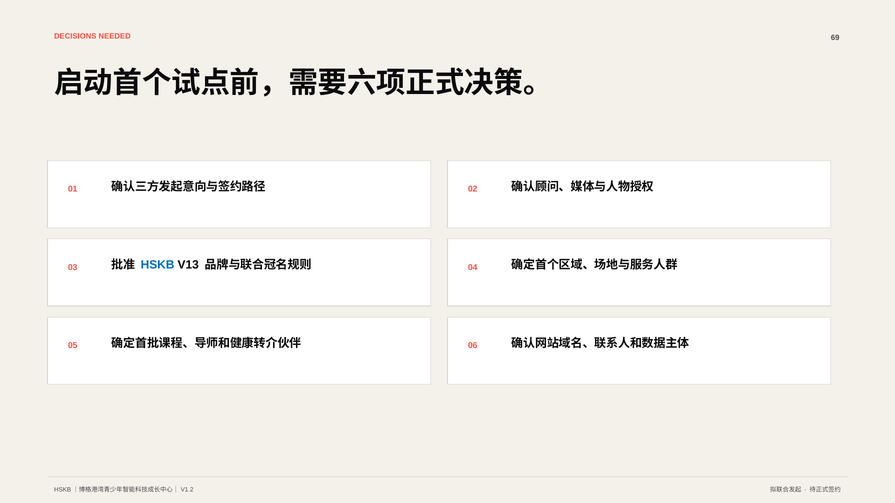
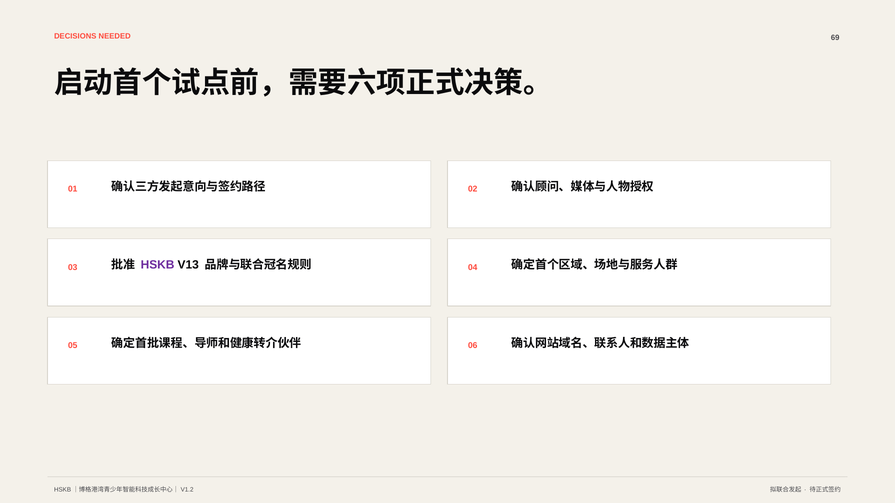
HSKB colour: blue -> purple (158, 265)
